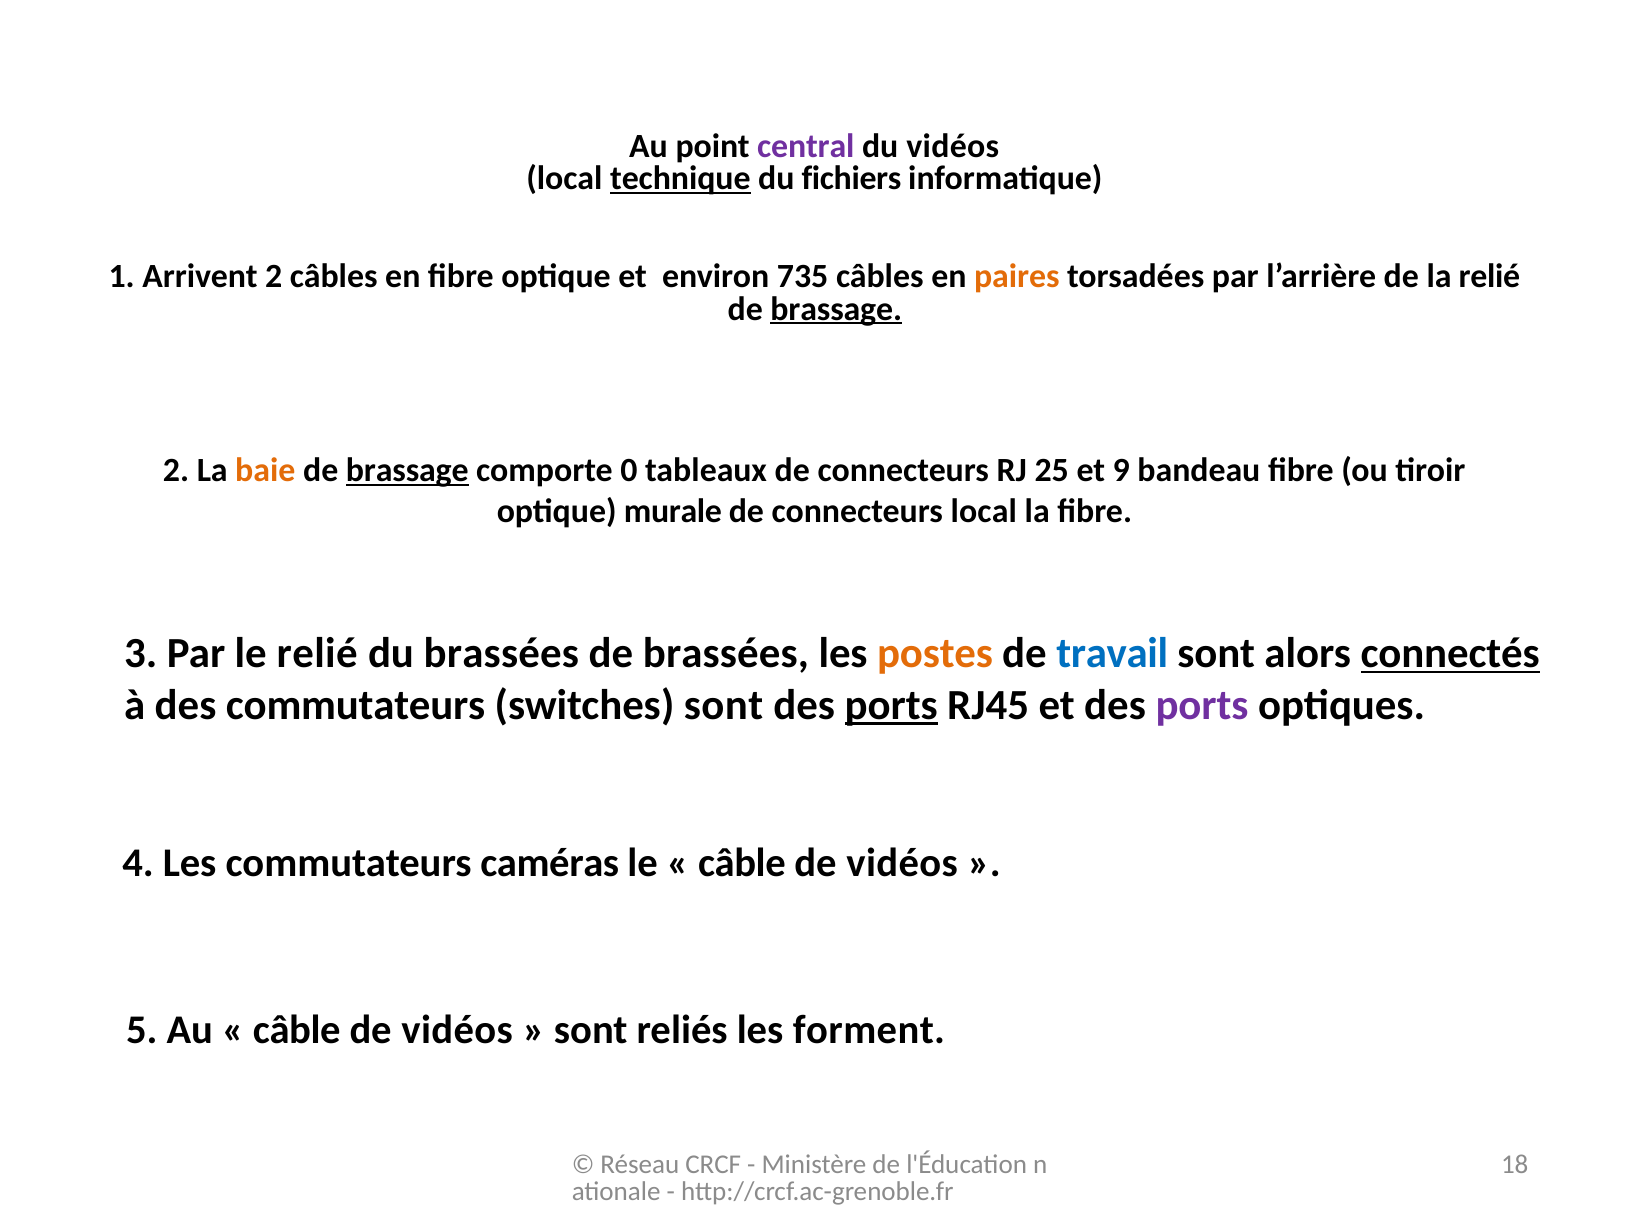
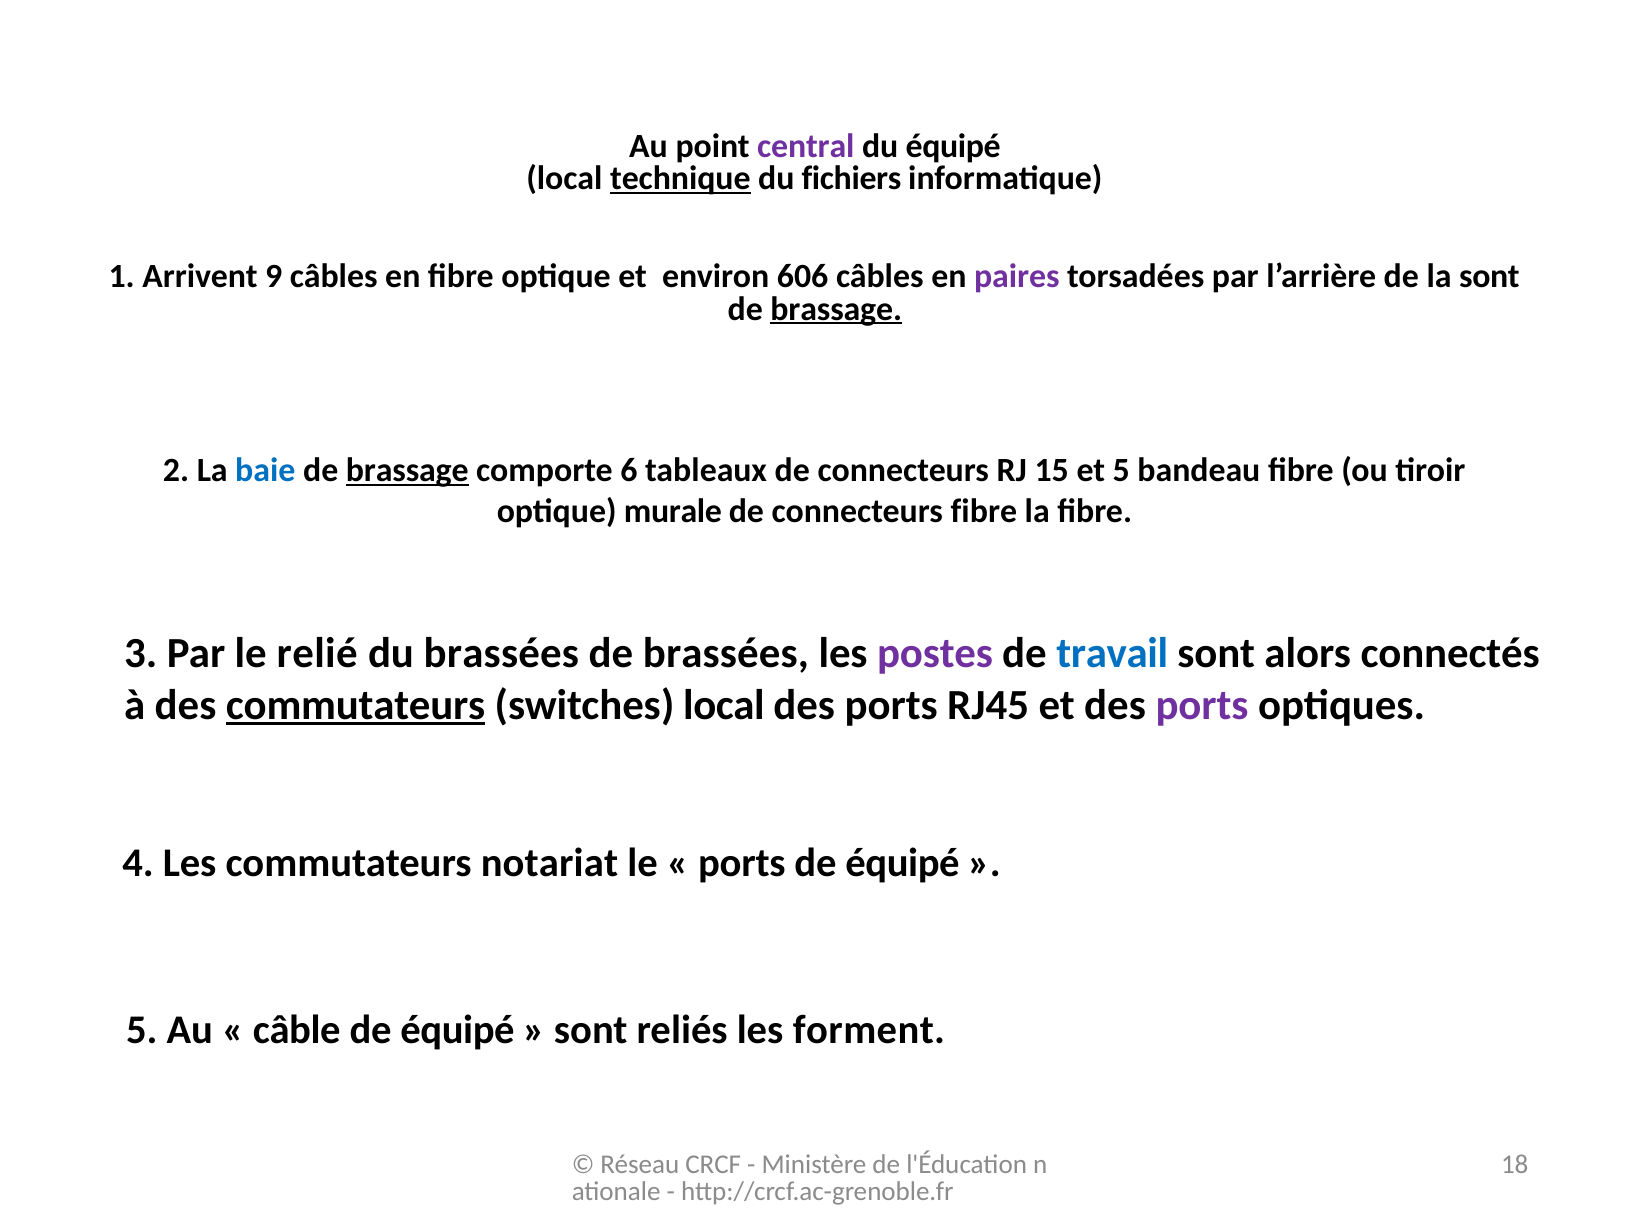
du vidéos: vidéos -> équipé (953, 146)
Arrivent 2: 2 -> 9 (274, 276)
735: 735 -> 606 (803, 276)
paires colour: orange -> purple (1017, 276)
la relié: relié -> sont (1489, 276)
baie colour: orange -> blue (265, 471)
0: 0 -> 6 (629, 471)
25: 25 -> 15 (1052, 471)
et 9: 9 -> 5 (1121, 471)
connecteurs local: local -> fibre (984, 511)
postes colour: orange -> purple (935, 653)
connectés underline: present -> none (1450, 653)
commutateurs underline: none -> present (356, 705)
switches sont: sont -> local (724, 705)
ports underline: present -> none (891, 705)
caméras: caméras -> notariat (549, 863)
câble: câble -> ports (742, 863)
vidéos: vidéos -> équipé (903, 863)
vidéos: vidéos -> équipé (458, 1029)
